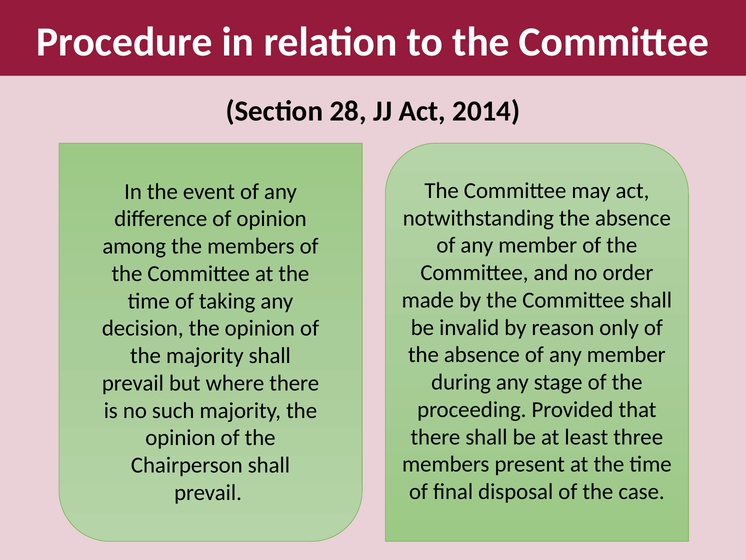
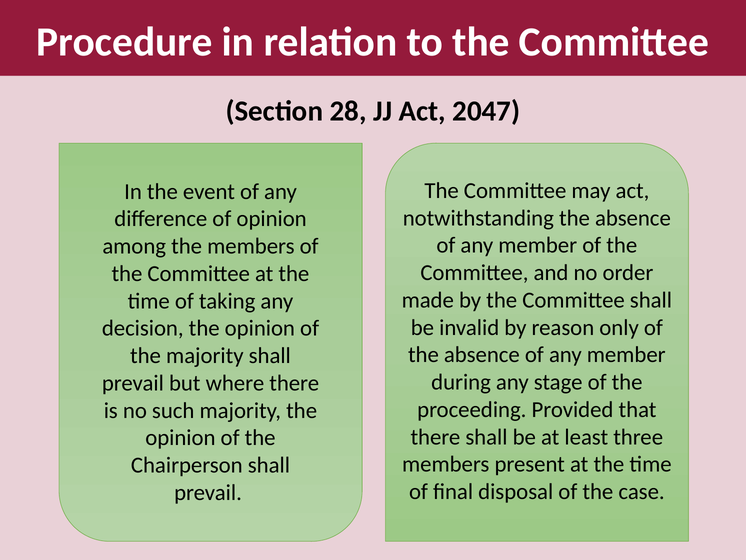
2014: 2014 -> 2047 (486, 111)
